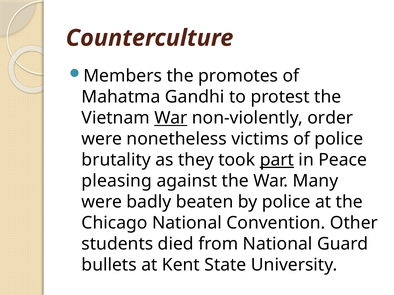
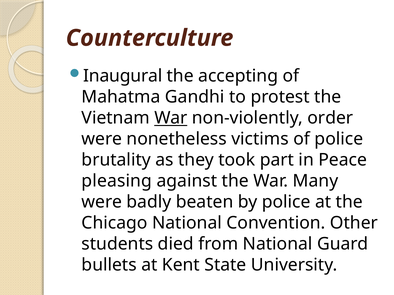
Members: Members -> Inaugural (123, 76)
promotes: promotes -> accepting (238, 76)
part underline: present -> none (277, 160)
